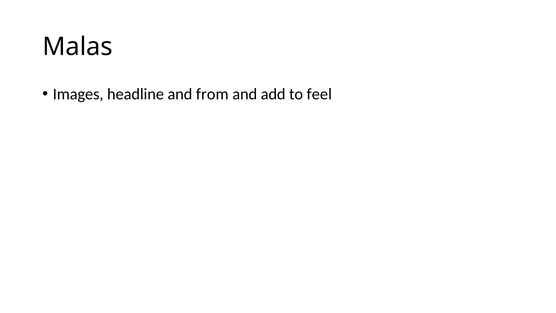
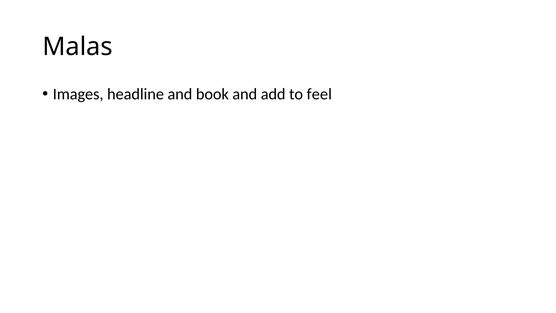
from: from -> book (212, 94)
